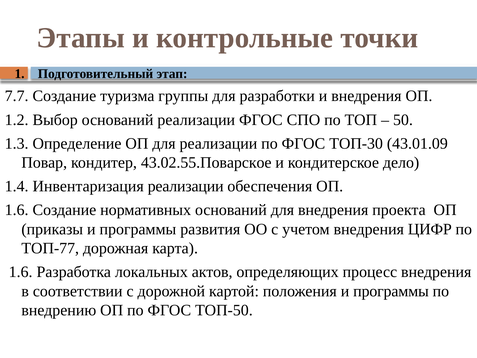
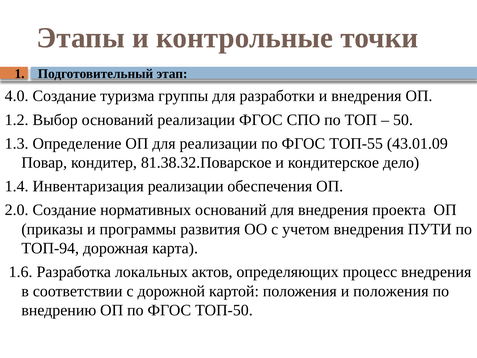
7.7: 7.7 -> 4.0 (17, 96)
ТОП-30: ТОП-30 -> ТОП-55 (356, 143)
43.02.55.Поварское: 43.02.55.Поварское -> 81.38.32.Поварское (206, 162)
1.6: 1.6 -> 2.0 (17, 210)
ЦИФР: ЦИФР -> ПУТИ (430, 229)
ТОП-77: ТОП-77 -> ТОП-94 (50, 248)
положения и программы: программы -> положения (391, 291)
